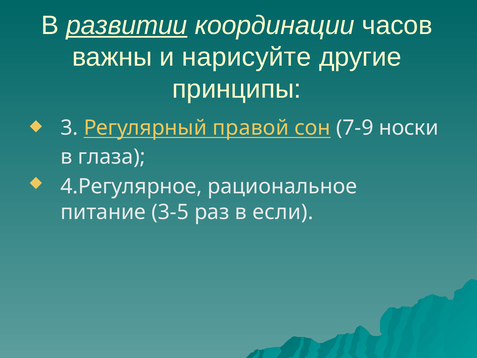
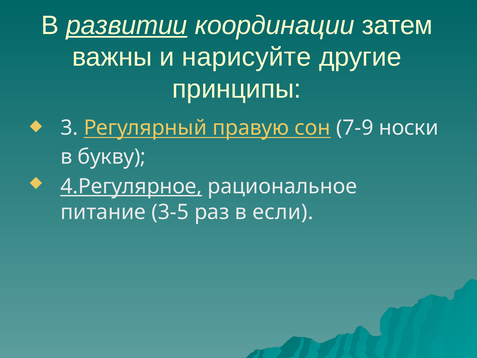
часов: часов -> затем (397, 25)
правой: правой -> правую (251, 128)
глаза: глаза -> букву (112, 157)
4.Регулярное underline: none -> present (131, 186)
